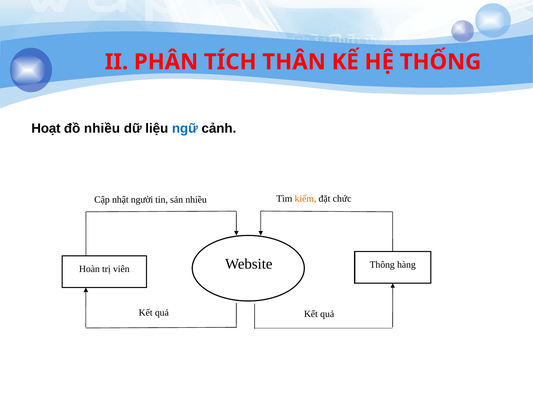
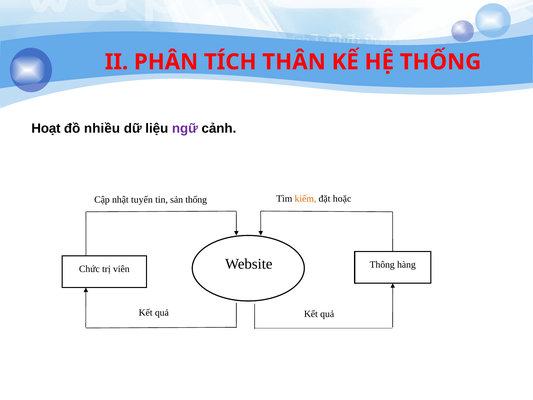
ngữ colour: blue -> purple (185, 129)
chức: chức -> hoặc (342, 199)
người: người -> tuyến (142, 199)
sản nhiều: nhiều -> thống (196, 199)
Hoàn: Hoàn -> Chức (89, 269)
